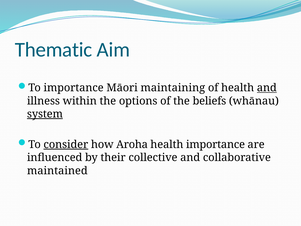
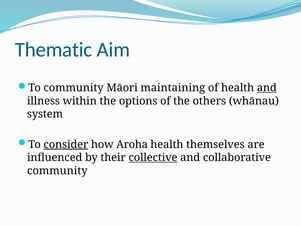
To importance: importance -> community (74, 88)
beliefs: beliefs -> others (209, 101)
system underline: present -> none (45, 114)
health importance: importance -> themselves (215, 144)
collective underline: none -> present (153, 157)
maintained: maintained -> community (57, 170)
